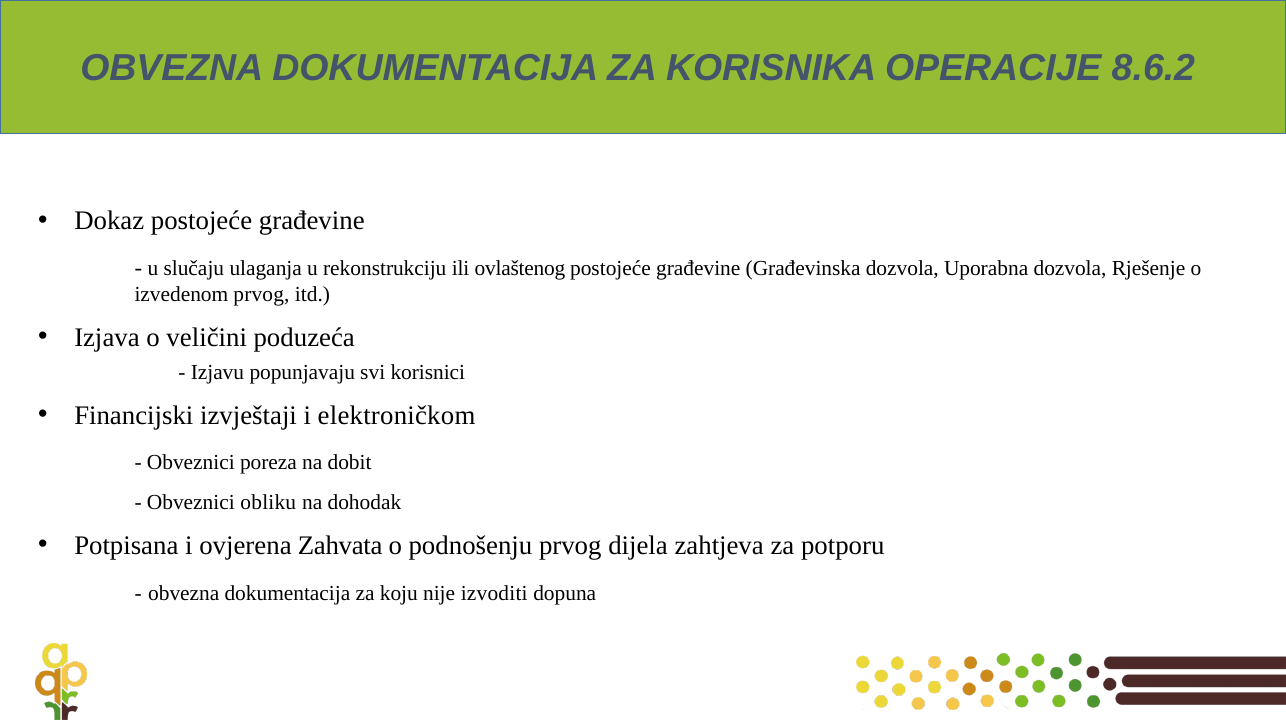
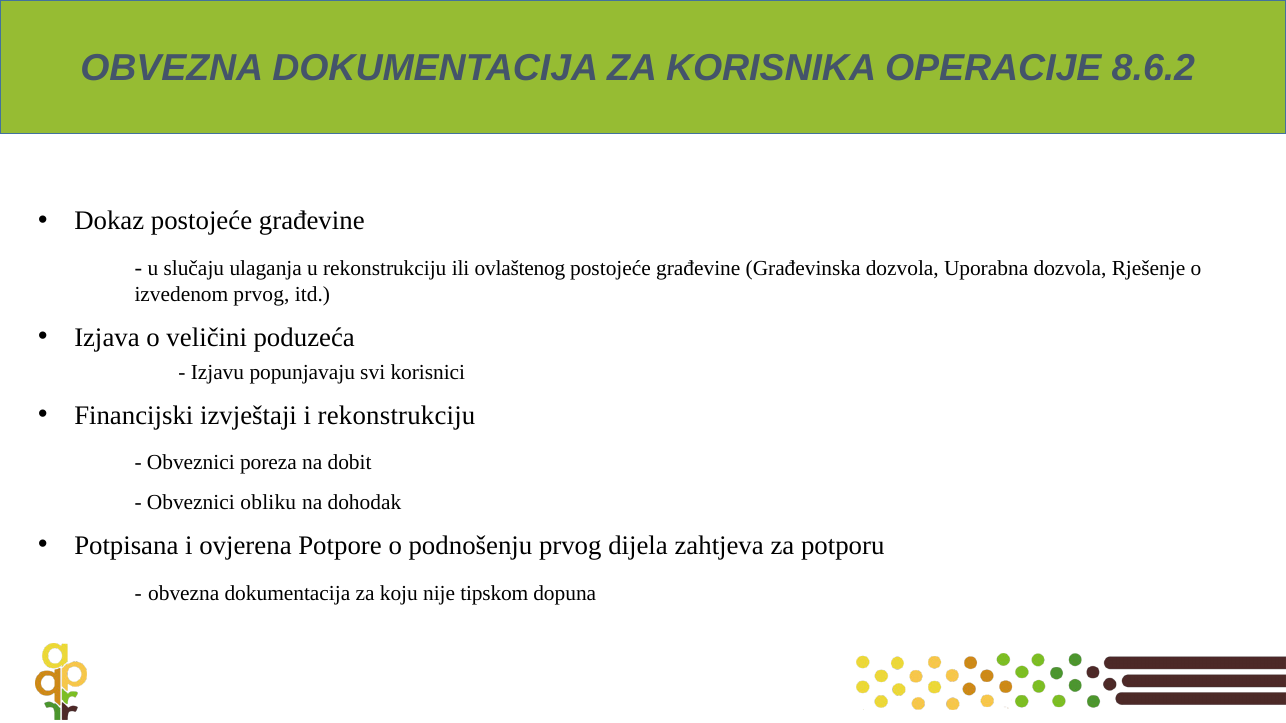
i elektroničkom: elektroničkom -> rekonstrukciju (397, 416)
Zahvata: Zahvata -> Potpore (340, 546)
izvoditi: izvoditi -> tipskom (494, 593)
